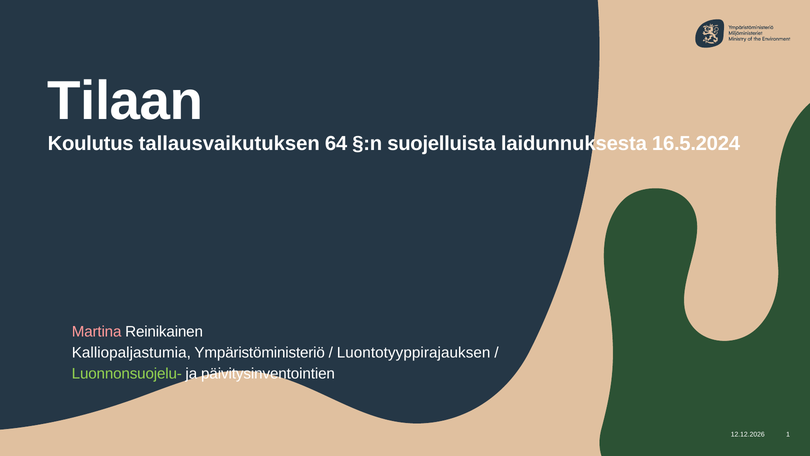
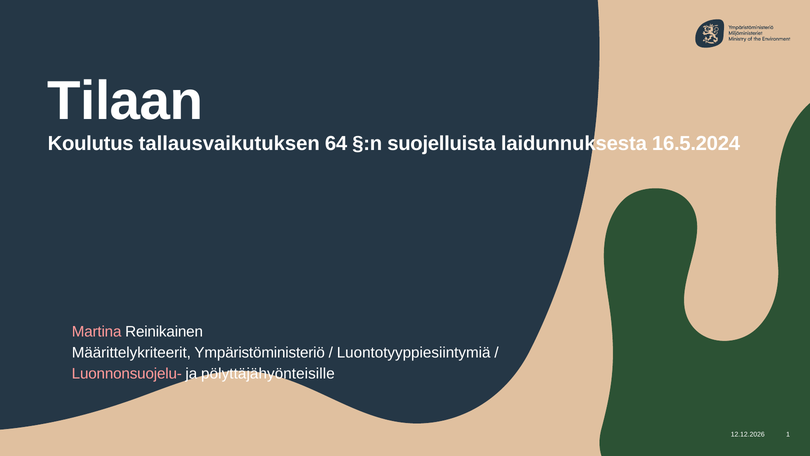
Kalliopaljastumia: Kalliopaljastumia -> Määrittelykriteerit (131, 352)
Luontotyyppirajauksen: Luontotyyppirajauksen -> Luontotyyppiesiintymiä (414, 352)
Luonnonsuojelu- colour: light green -> pink (127, 373)
päivitysinventointien: päivitysinventointien -> pölyttäjähyönteisille (268, 373)
